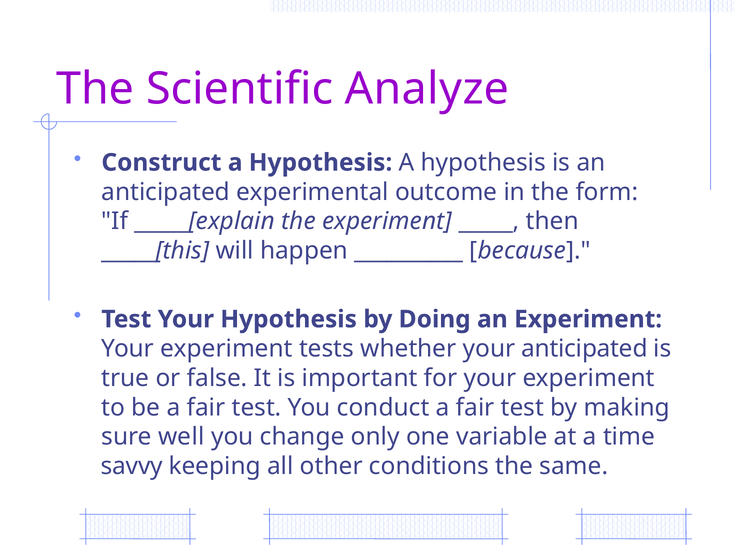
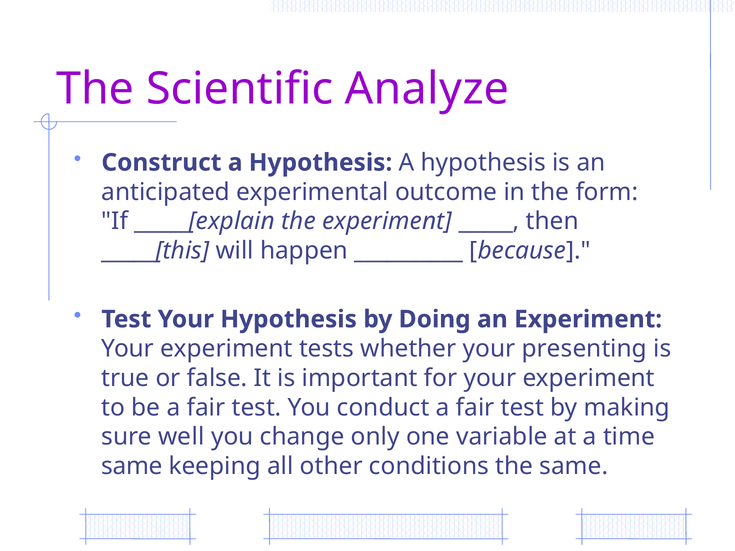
your anticipated: anticipated -> presenting (584, 349)
savvy: savvy -> same (132, 466)
